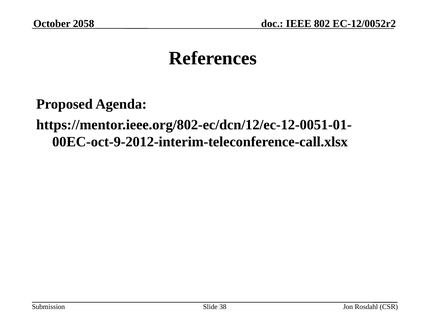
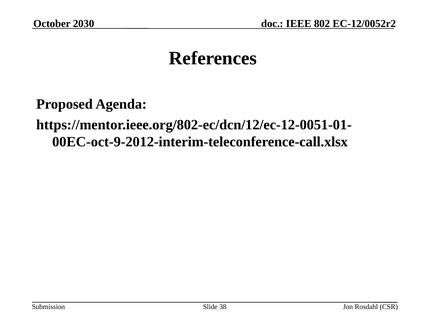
2058: 2058 -> 2030 (84, 24)
